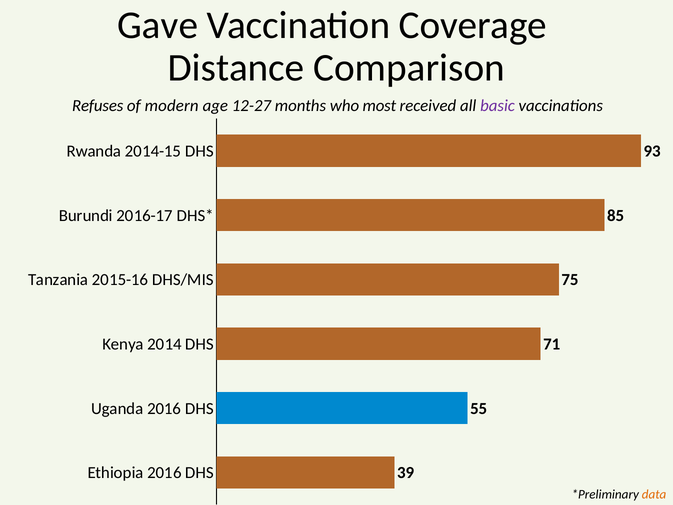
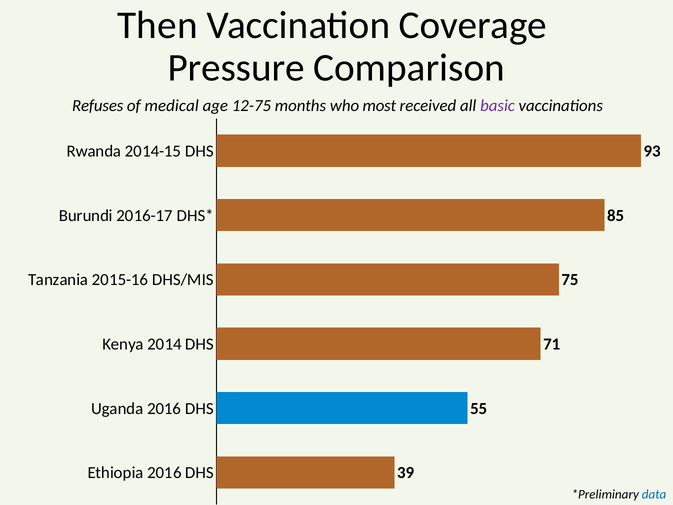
Gave: Gave -> Then (157, 25)
Distance: Distance -> Pressure (236, 68)
modern: modern -> medical (172, 106)
12-27: 12-27 -> 12-75 (251, 106)
data colour: orange -> blue (654, 494)
